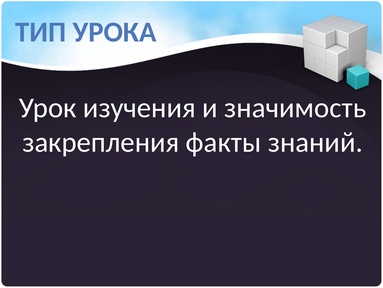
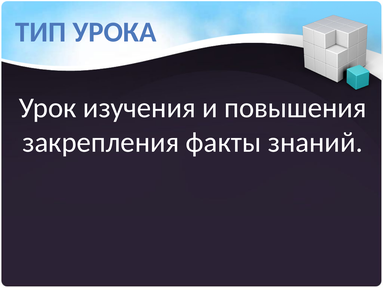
значимость: значимость -> повышения (295, 107)
